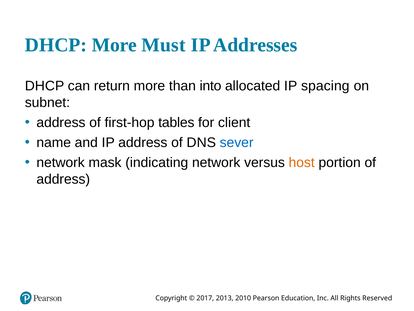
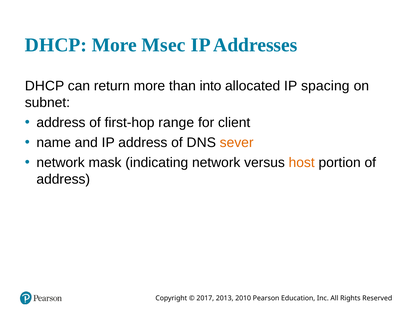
Must: Must -> Msec (164, 45)
tables: tables -> range (176, 122)
sever colour: blue -> orange (237, 142)
